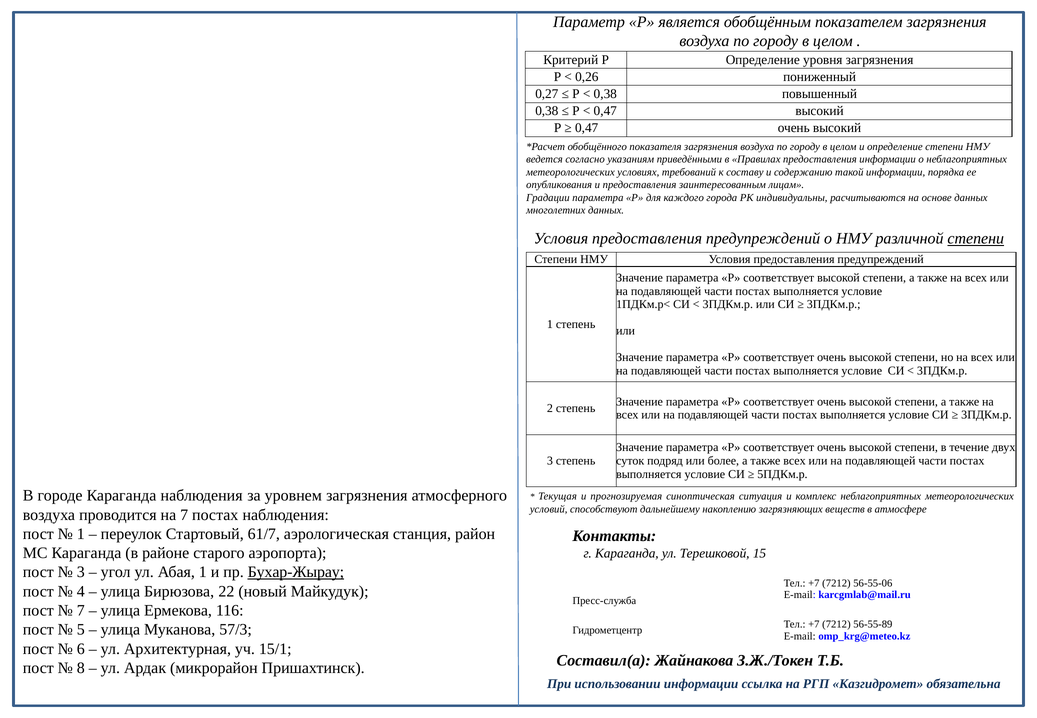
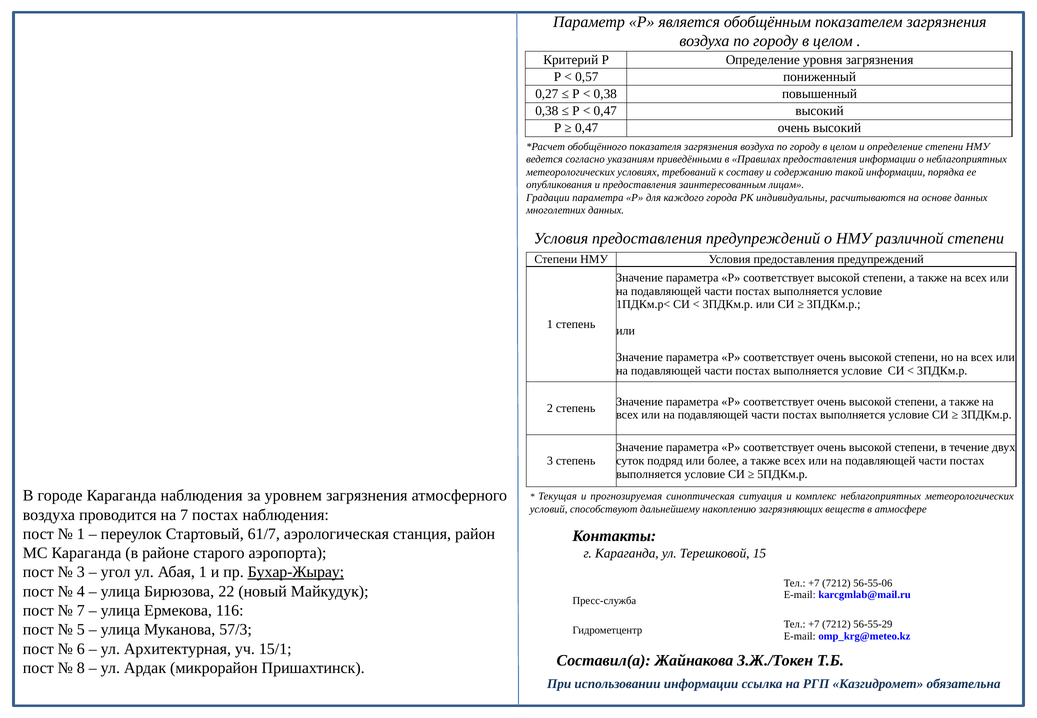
0,26: 0,26 -> 0,57 (587, 77)
степени underline: present -> none (976, 239)
56-55-89: 56-55-89 -> 56-55-29 (873, 624)
